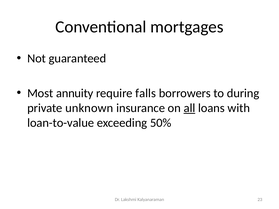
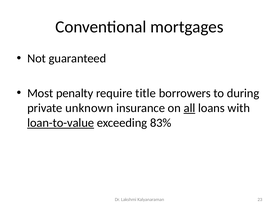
annuity: annuity -> penalty (75, 93)
falls: falls -> title (146, 93)
loan-to-value underline: none -> present (61, 123)
50%: 50% -> 83% (161, 123)
